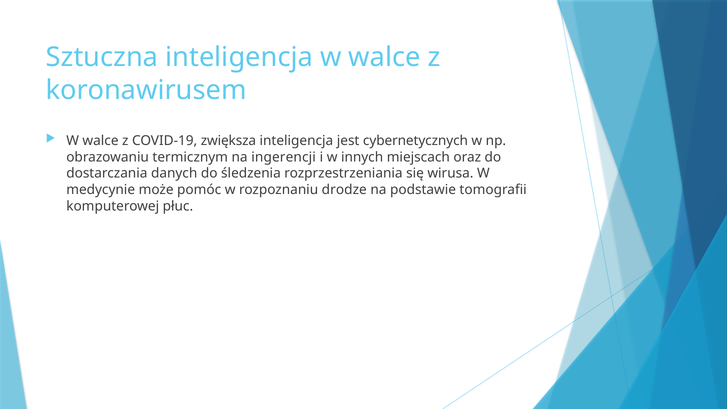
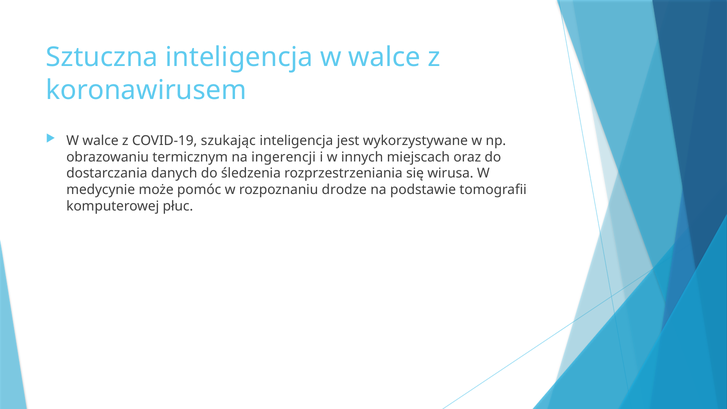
zwiększa: zwiększa -> szukając (228, 141)
cybernetycznych: cybernetycznych -> wykorzystywane (415, 141)
